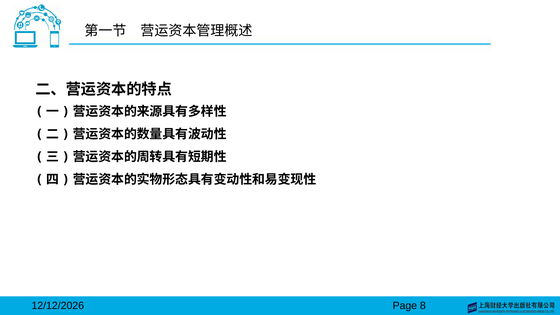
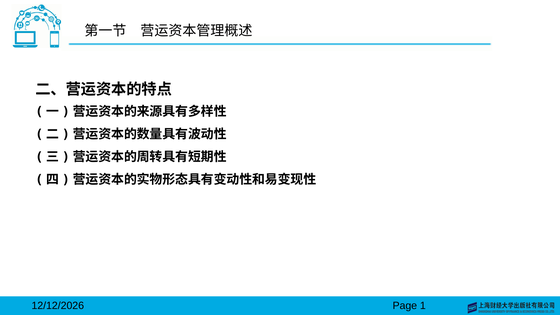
8: 8 -> 1 (423, 306)
